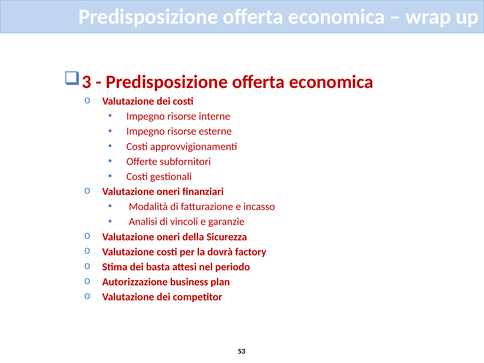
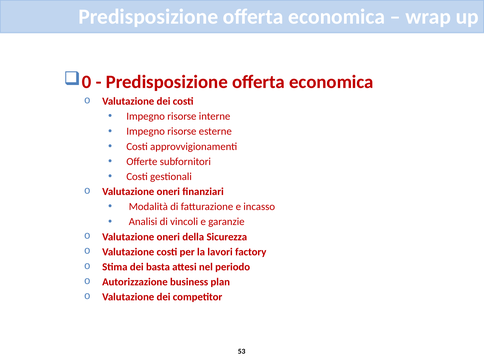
3: 3 -> 0 (87, 82)
dovrà: dovrà -> lavori (220, 252)
